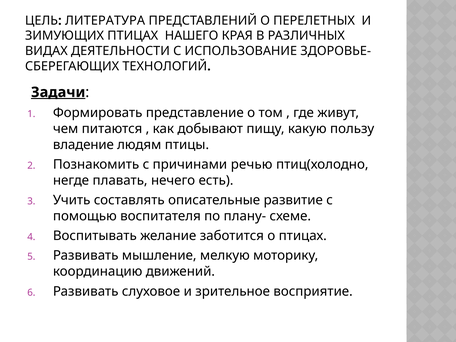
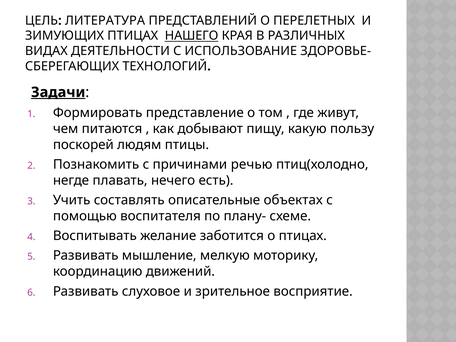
НАШЕГО underline: none -> present (192, 36)
владение: владение -> поскорей (83, 145)
развитие: развитие -> объектах (293, 200)
